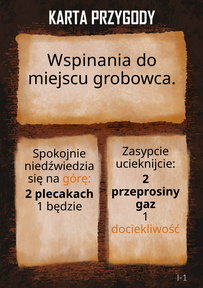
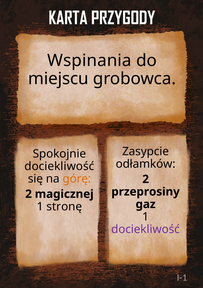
ucieknijcie: ucieknijcie -> odłamków (146, 164)
niedźwiedzia: niedźwiedzia -> dociekliwość (59, 166)
plecakach: plecakach -> magicznej (64, 194)
będzie: będzie -> stronę (64, 207)
dociekliwość colour: orange -> purple (146, 230)
